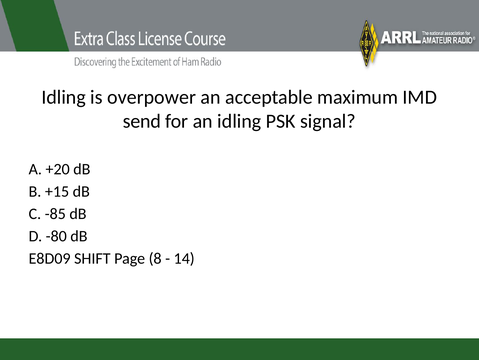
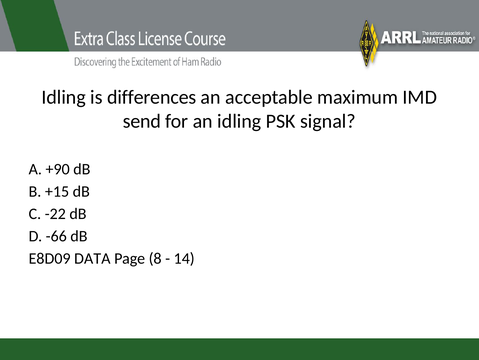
overpower: overpower -> differences (152, 97)
+20: +20 -> +90 (58, 169)
-85: -85 -> -22 (55, 213)
-80: -80 -> -66 (56, 236)
SHIFT: SHIFT -> DATA (92, 258)
